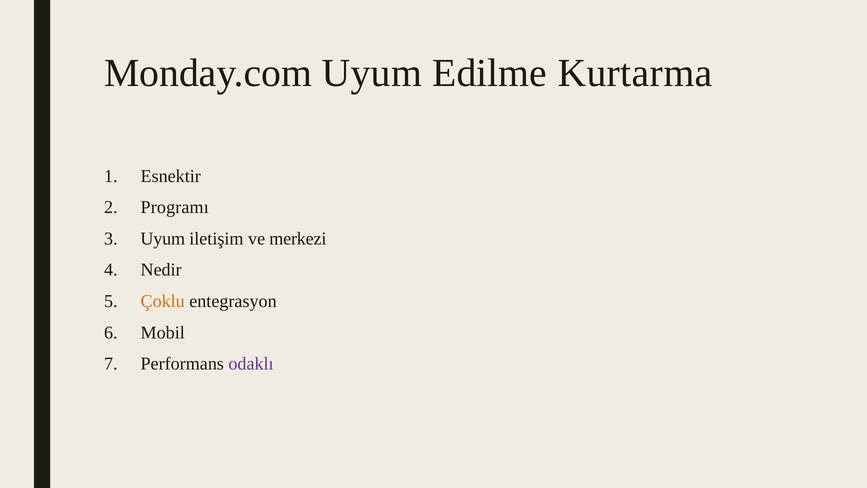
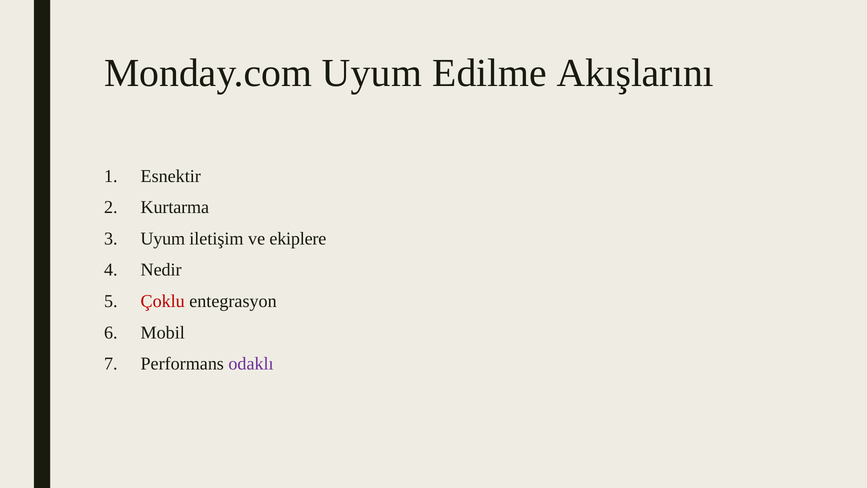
Kurtarma: Kurtarma -> Akışlarını (635, 73)
Programı: Programı -> Kurtarma (175, 207)
merkezi: merkezi -> ekiplere (298, 239)
Çoklu colour: orange -> red (163, 301)
